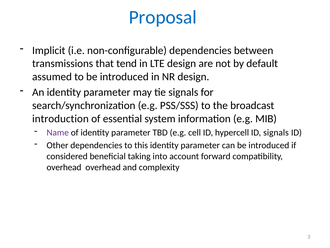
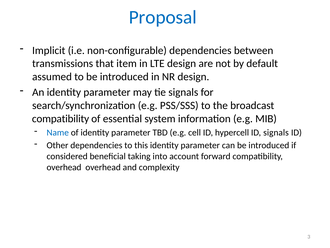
tend: tend -> item (127, 63)
introduction: introduction -> compatibility (61, 118)
Name colour: purple -> blue (58, 132)
